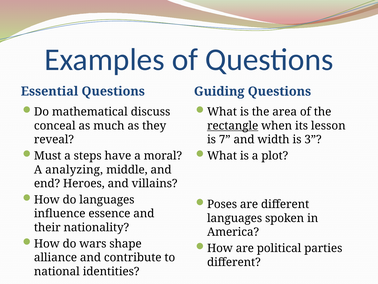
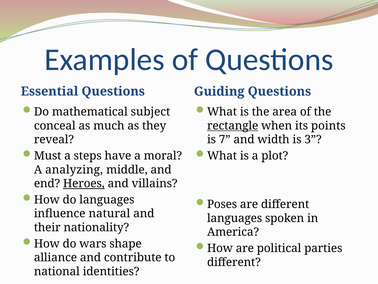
discuss: discuss -> subject (150, 112)
lesson: lesson -> points (328, 126)
Heroes underline: none -> present (84, 183)
essence: essence -> natural (109, 213)
